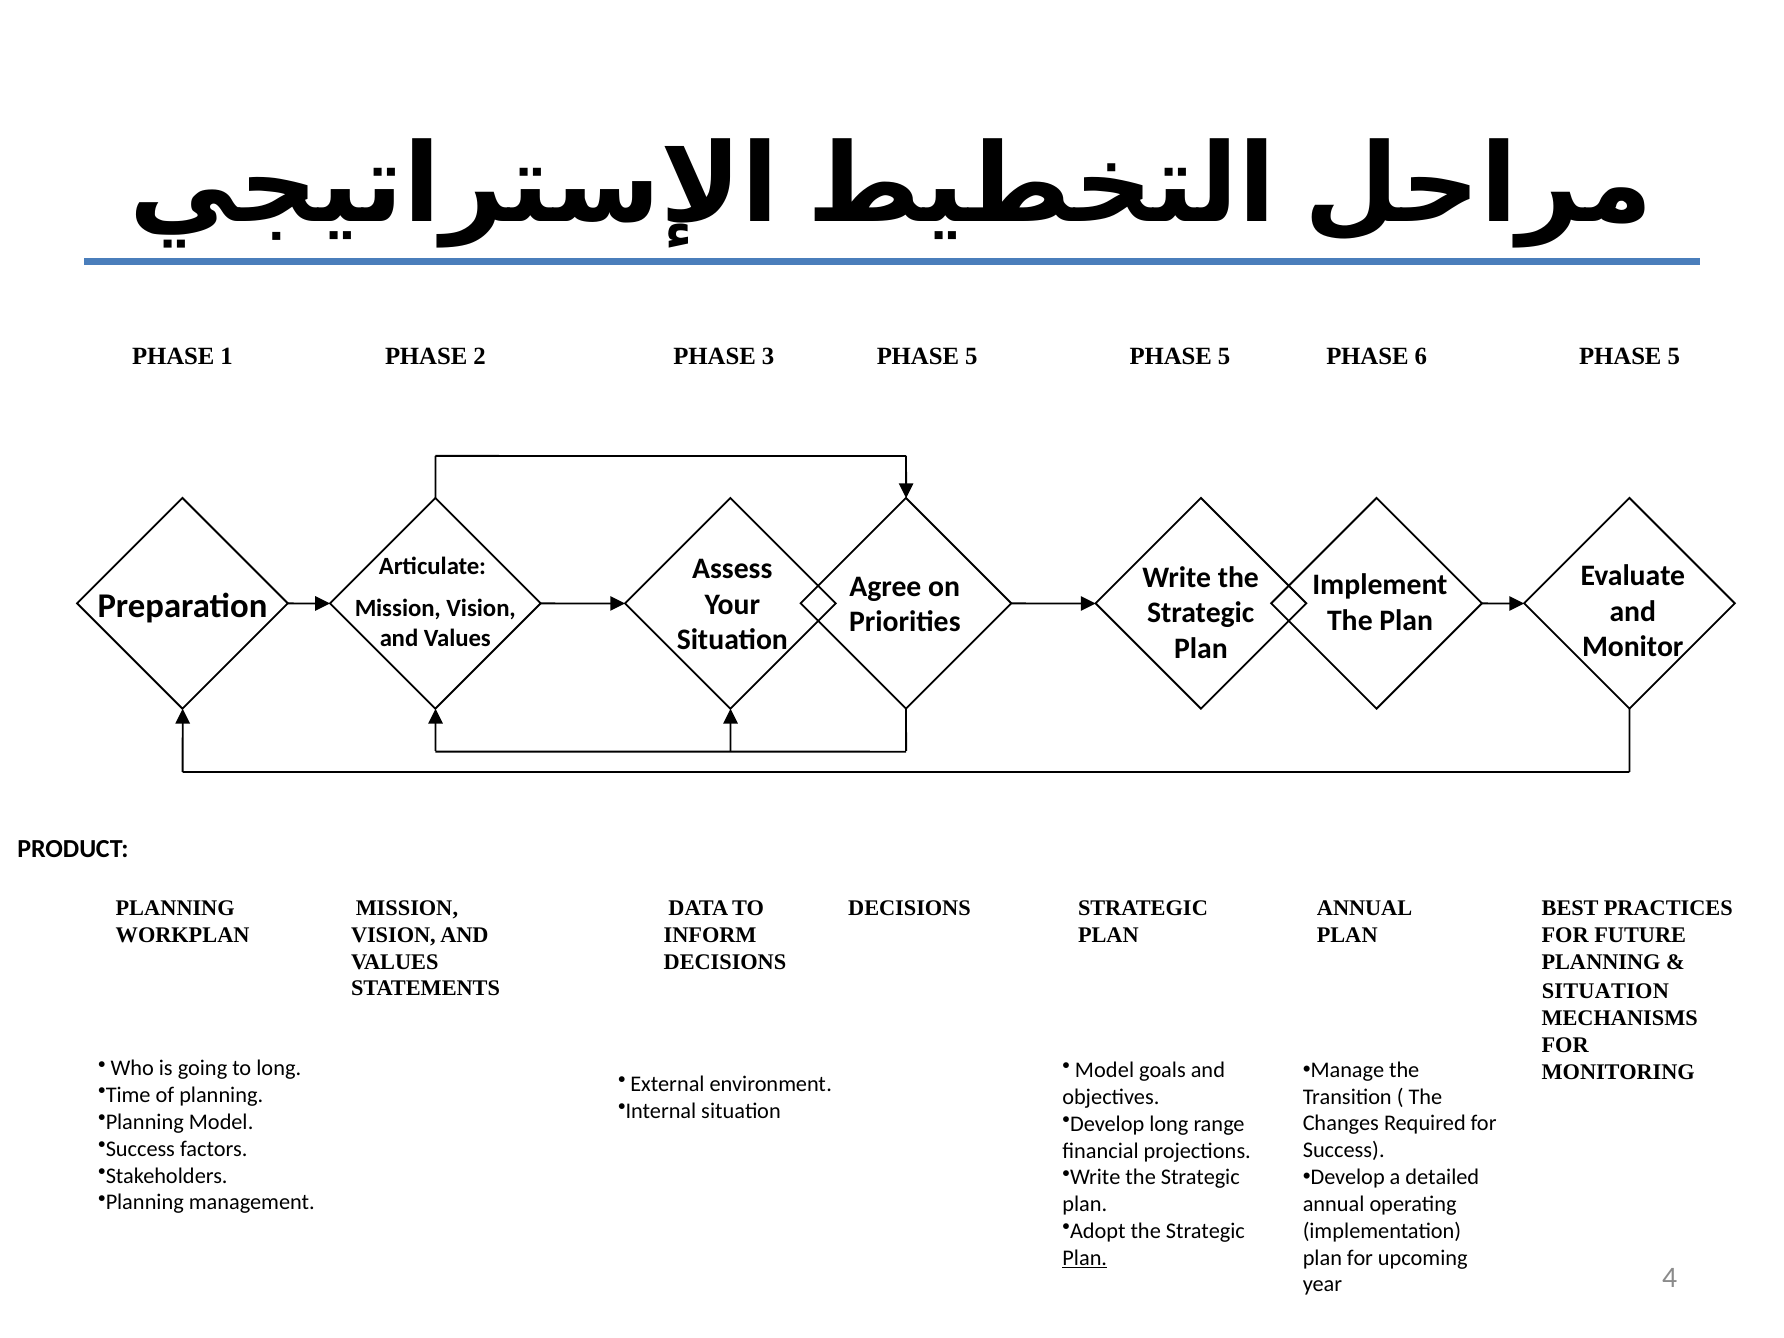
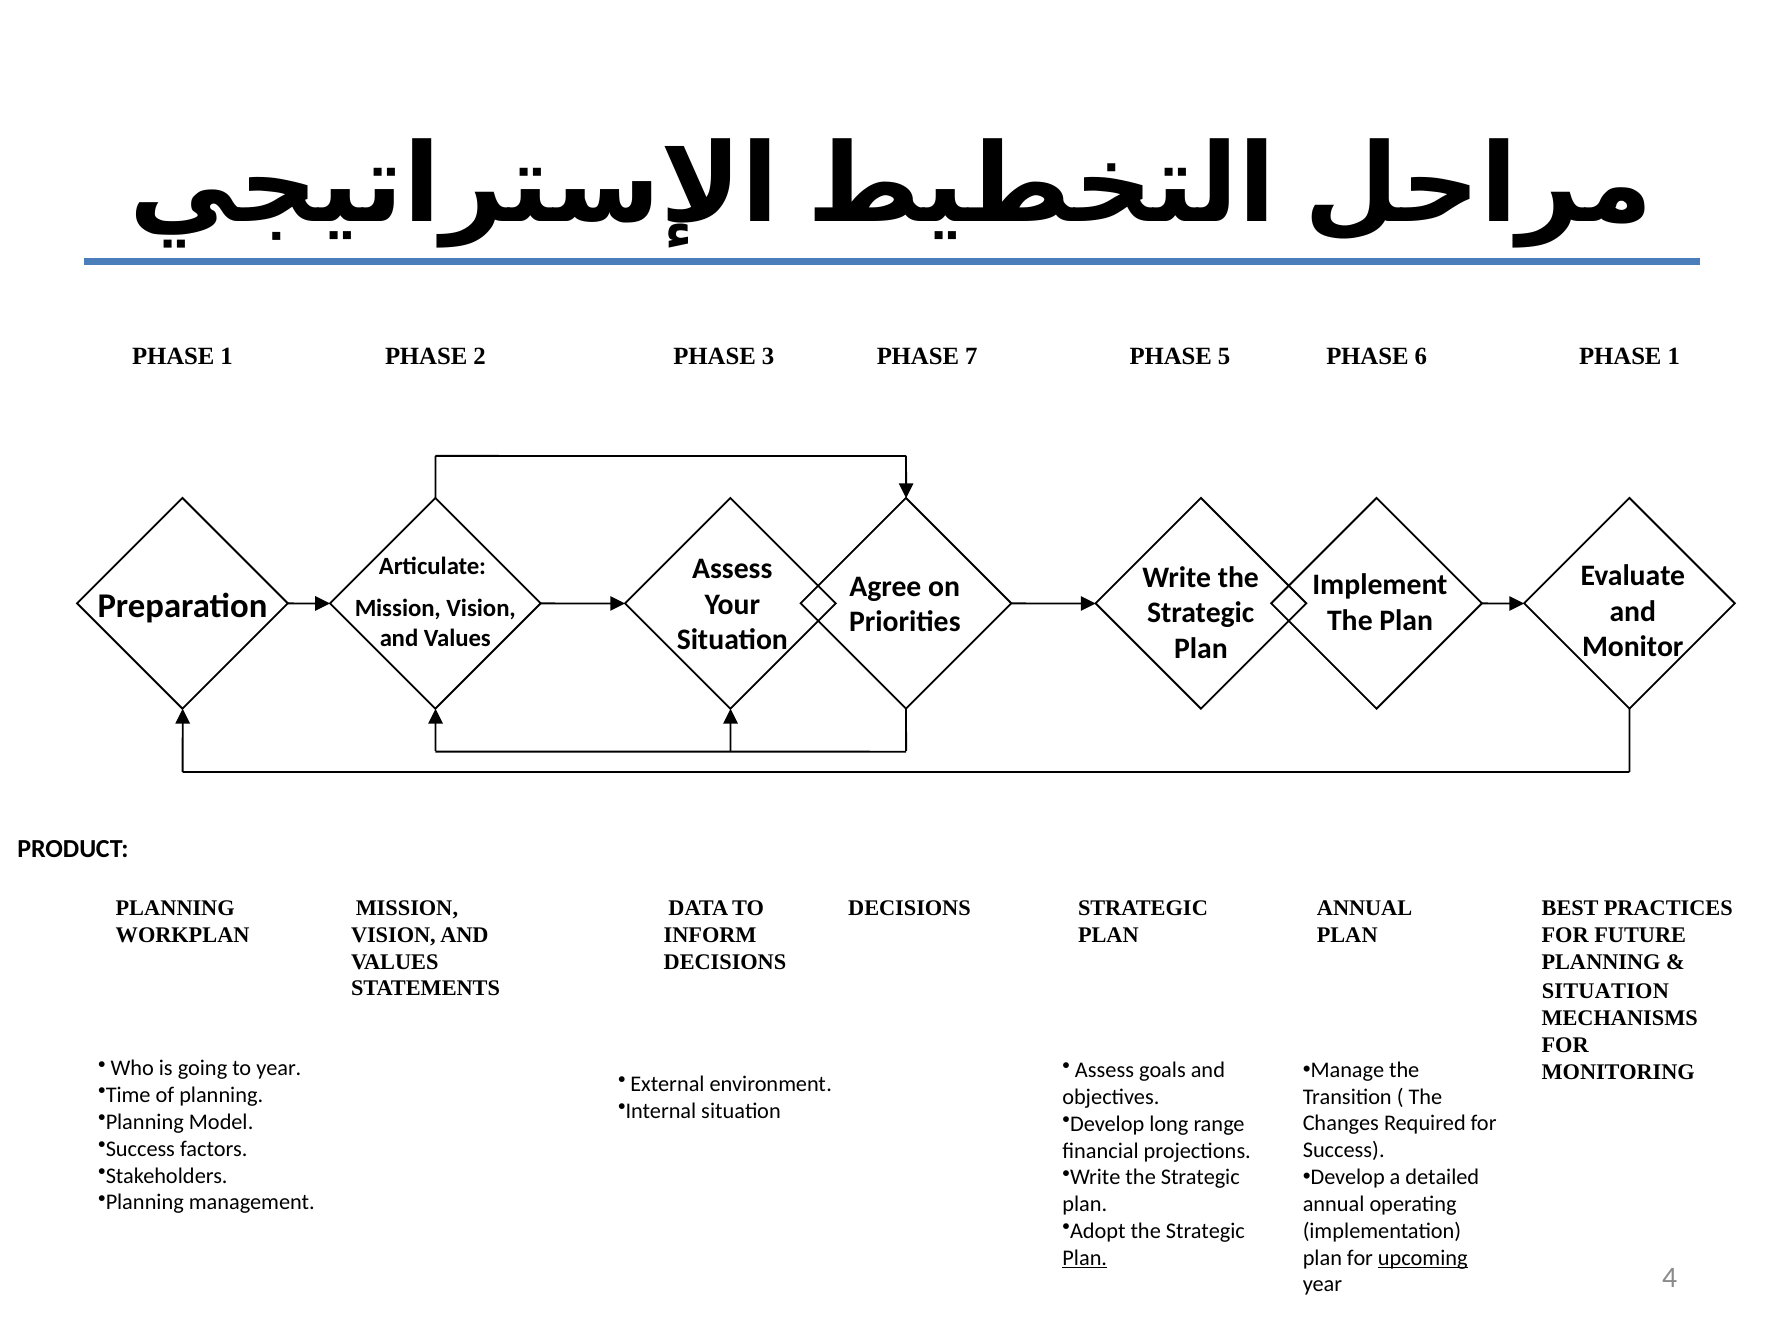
3 PHASE 5: 5 -> 7 (971, 357)
6 PHASE 5: 5 -> 1 (1674, 357)
to long: long -> year (279, 1068)
Model: Model -> Assess (1105, 1070)
upcoming underline: none -> present (1423, 1258)
